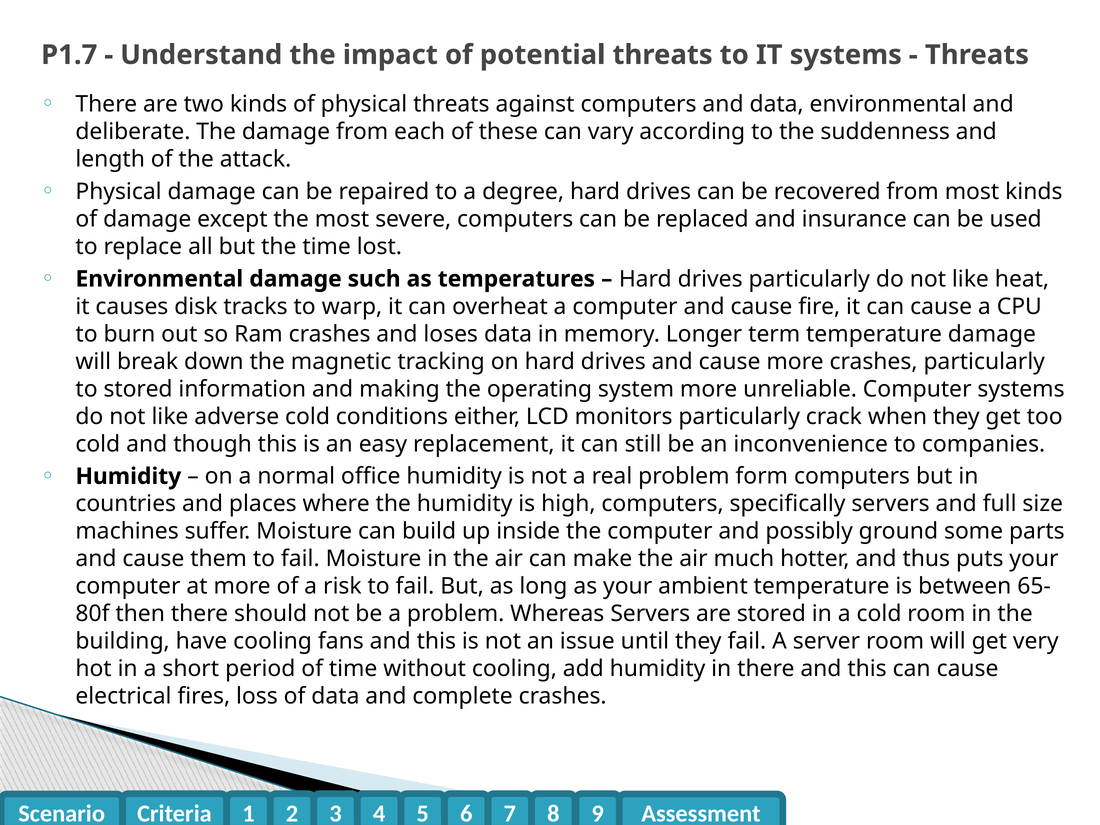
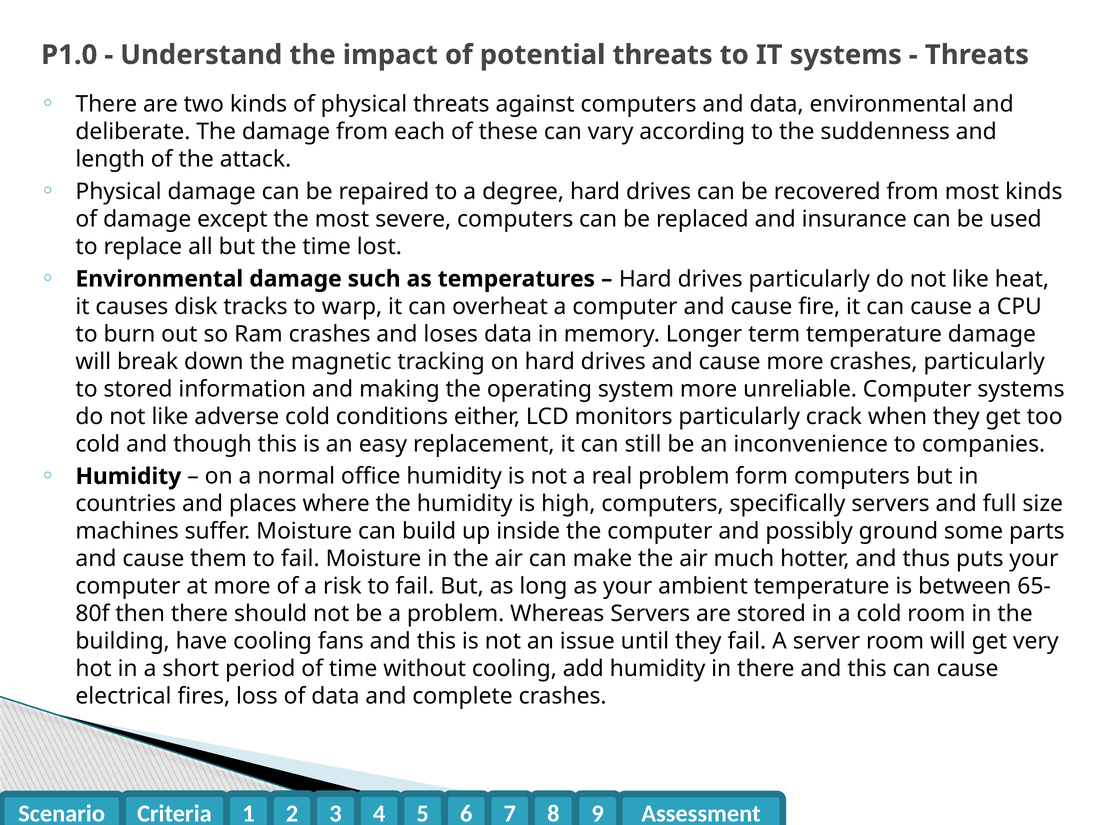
P1.7: P1.7 -> P1.0 (69, 55)
